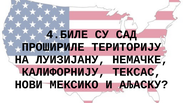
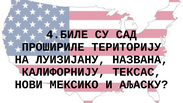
НЕМАЧКЕ: НЕМАЧКЕ -> НАЗВАНА (140, 59)
